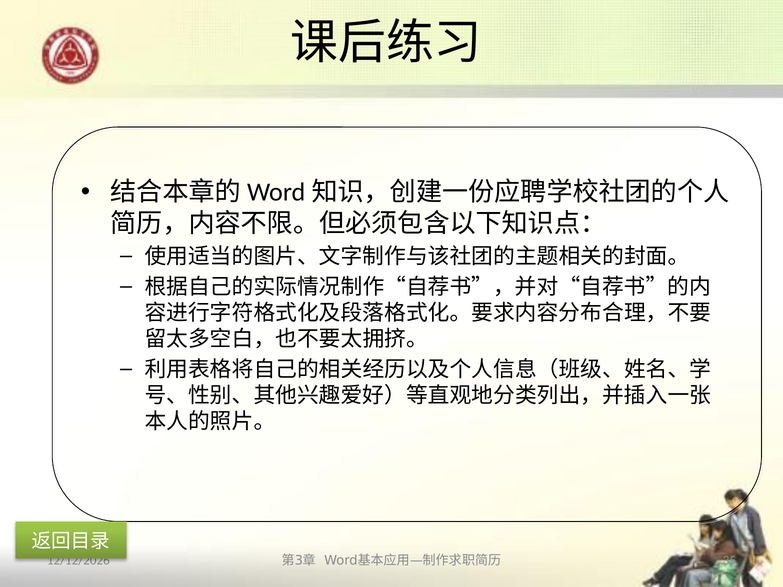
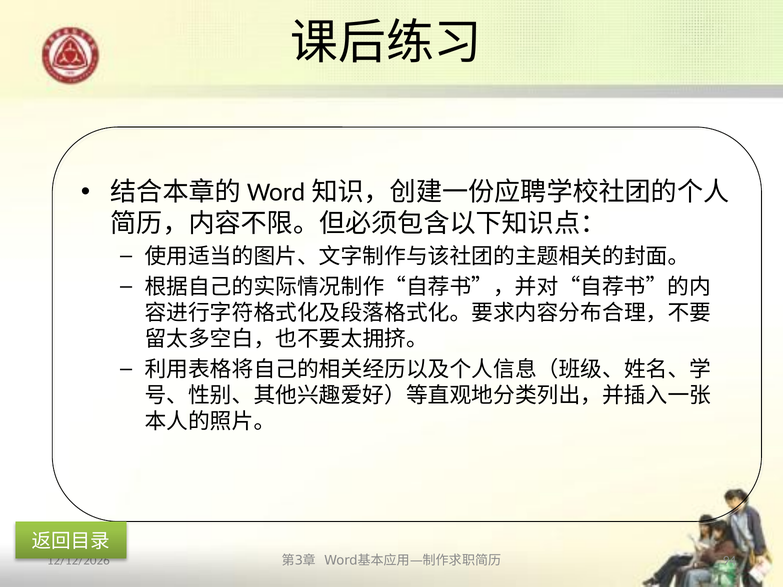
35: 35 -> 94 (729, 561)
